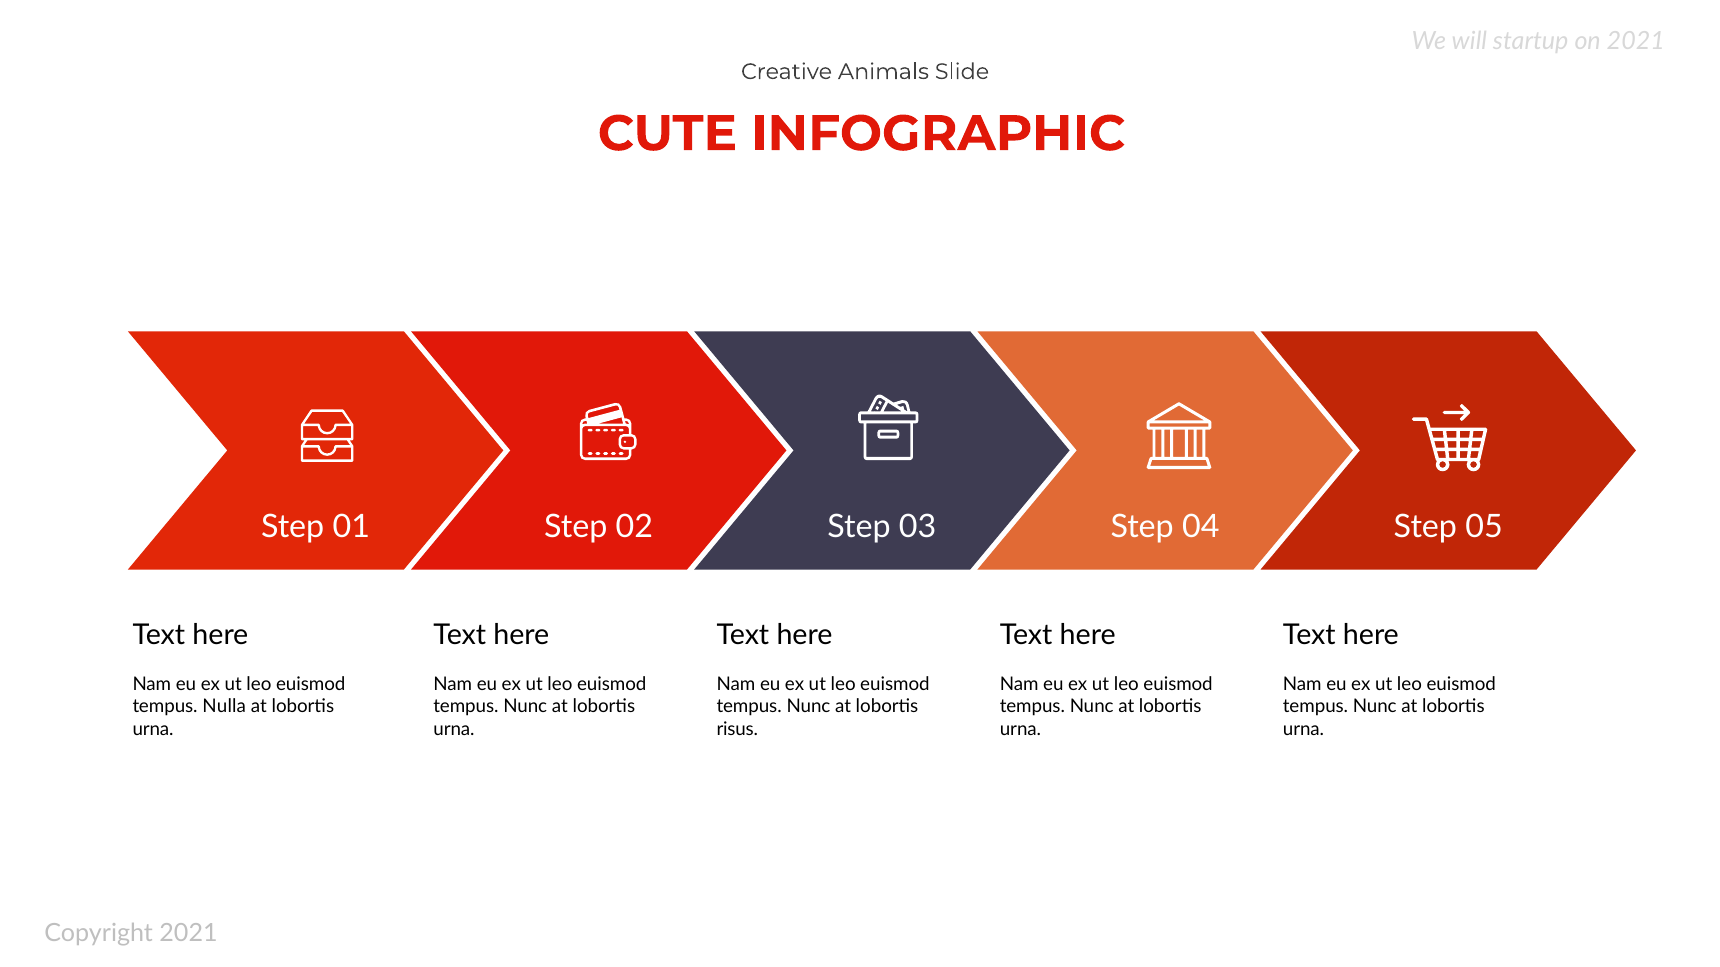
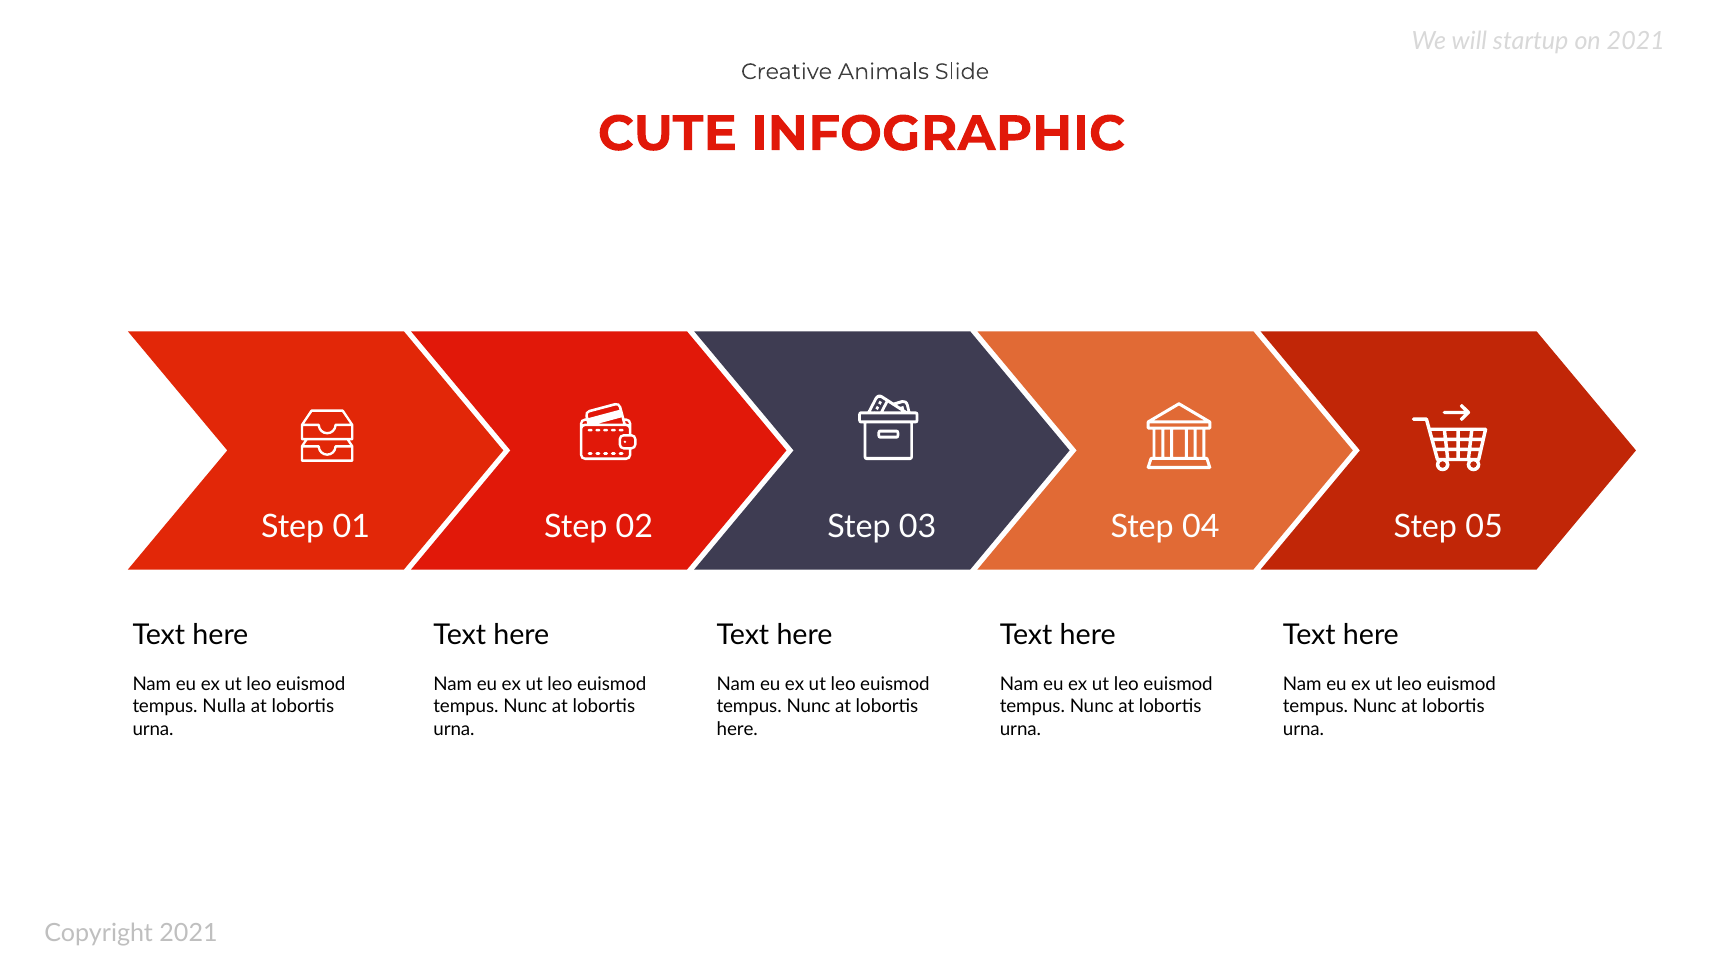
risus: risus -> here (737, 729)
